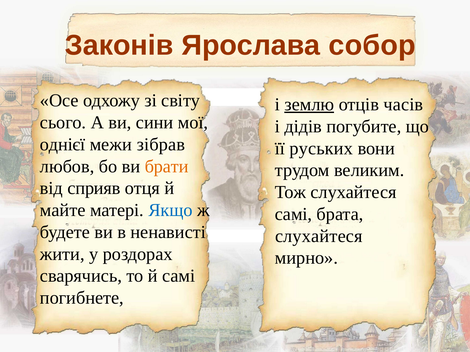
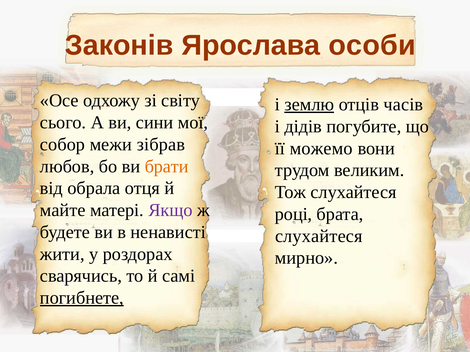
собор: собор -> особи (372, 45)
однієї: однієї -> собор (63, 145)
руських: руських -> можемо (321, 149)
сприяв: сприяв -> обрала (94, 189)
Якщо colour: blue -> purple (171, 210)
самі: самі -> році (294, 214)
погибнете underline: none -> present (82, 298)
